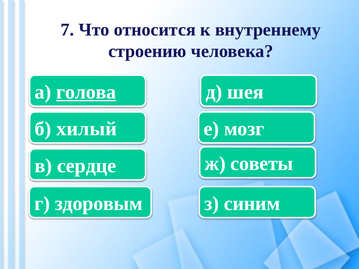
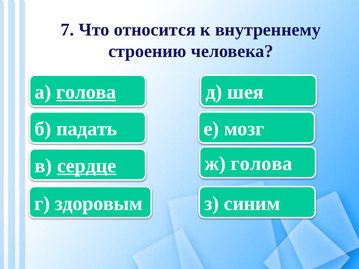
хилый: хилый -> падать (87, 129)
ж советы: советы -> голова (262, 164)
сердце underline: none -> present (87, 166)
